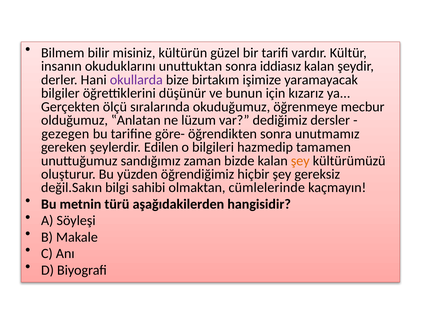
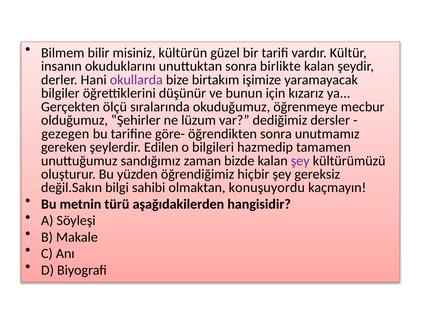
iddiasız: iddiasız -> birlikte (280, 66)
‟Anlatan: ‟Anlatan -> ‟Şehirler (136, 120)
şey colour: orange -> purple (300, 161)
cümlelerinde: cümlelerinde -> konuşuyordu (267, 188)
